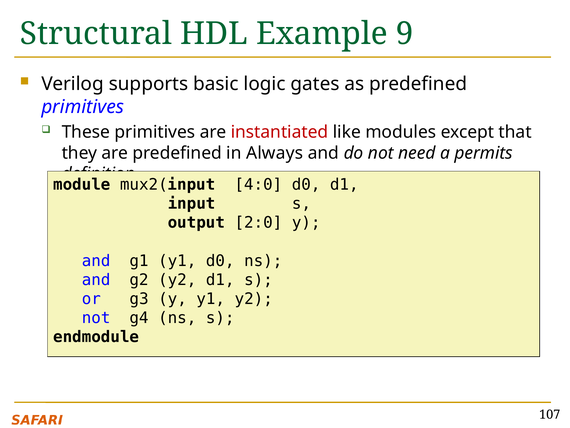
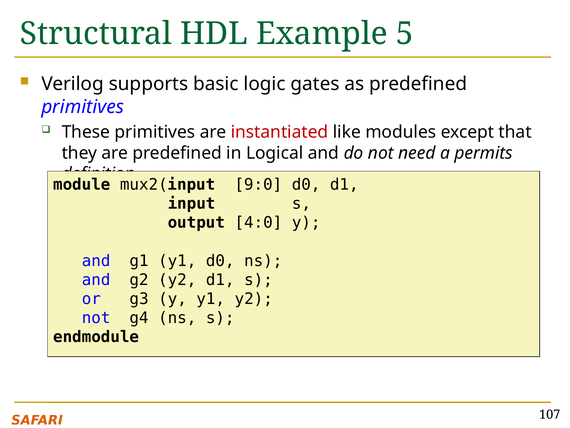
9: 9 -> 5 (405, 34)
Always: Always -> Logical (275, 153)
4:0: 4:0 -> 9:0 (258, 184)
2:0: 2:0 -> 4:0 (258, 222)
